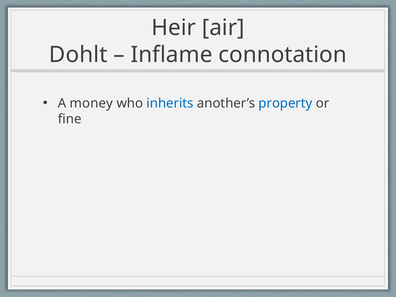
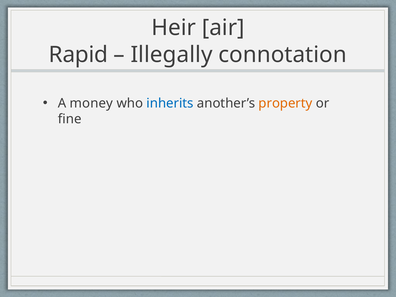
Dohlt: Dohlt -> Rapid (78, 55)
Inflame: Inflame -> Illegally (172, 55)
property colour: blue -> orange (285, 103)
